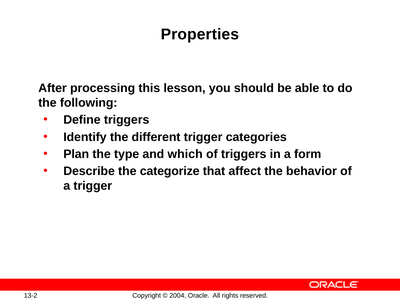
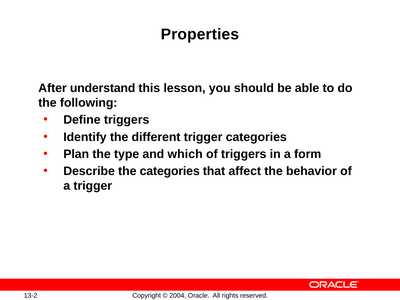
processing: processing -> understand (103, 88)
the categorize: categorize -> categories (170, 171)
